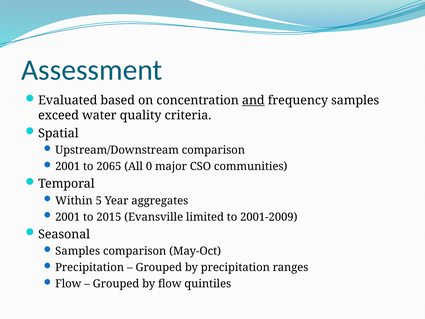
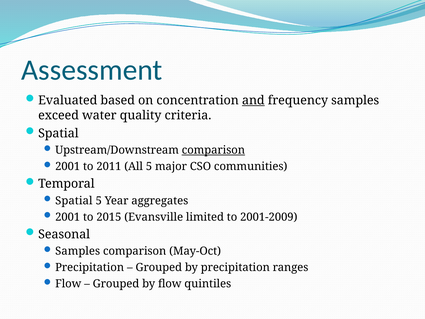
comparison underline: none -> present (213, 150)
2065: 2065 -> 2011 (109, 166)
All 0: 0 -> 5 (149, 166)
Within: Within -> Spatial (74, 201)
